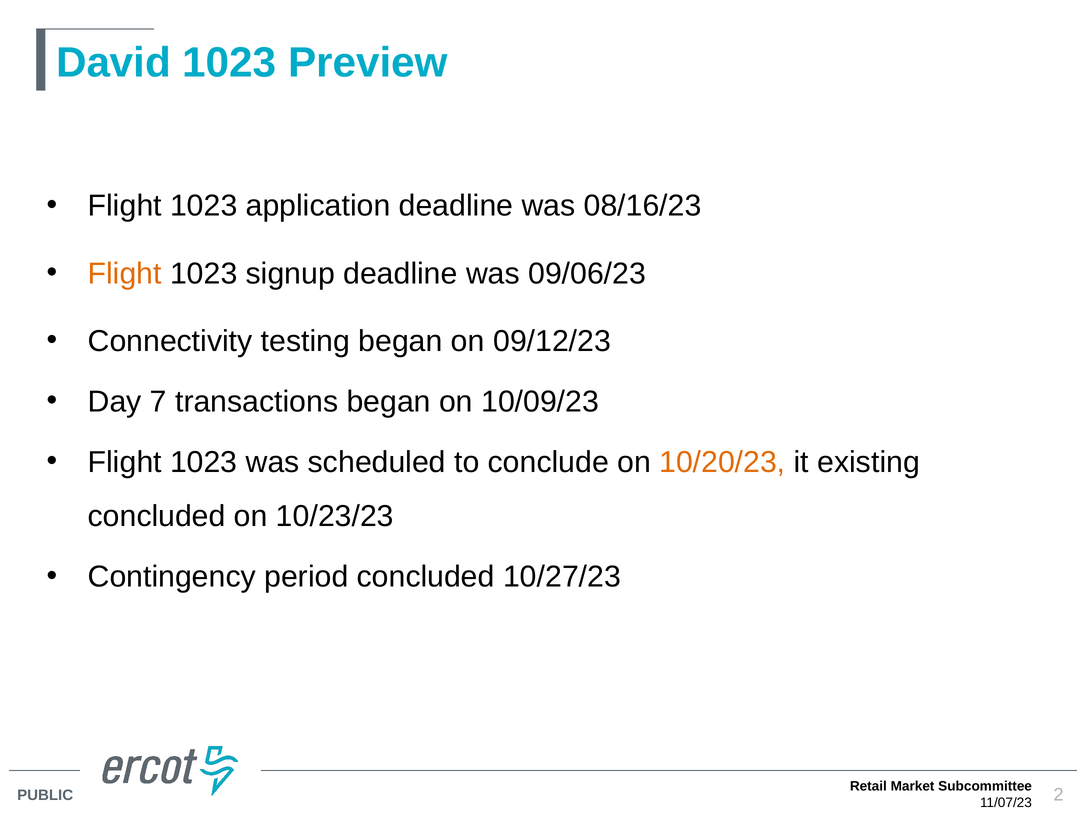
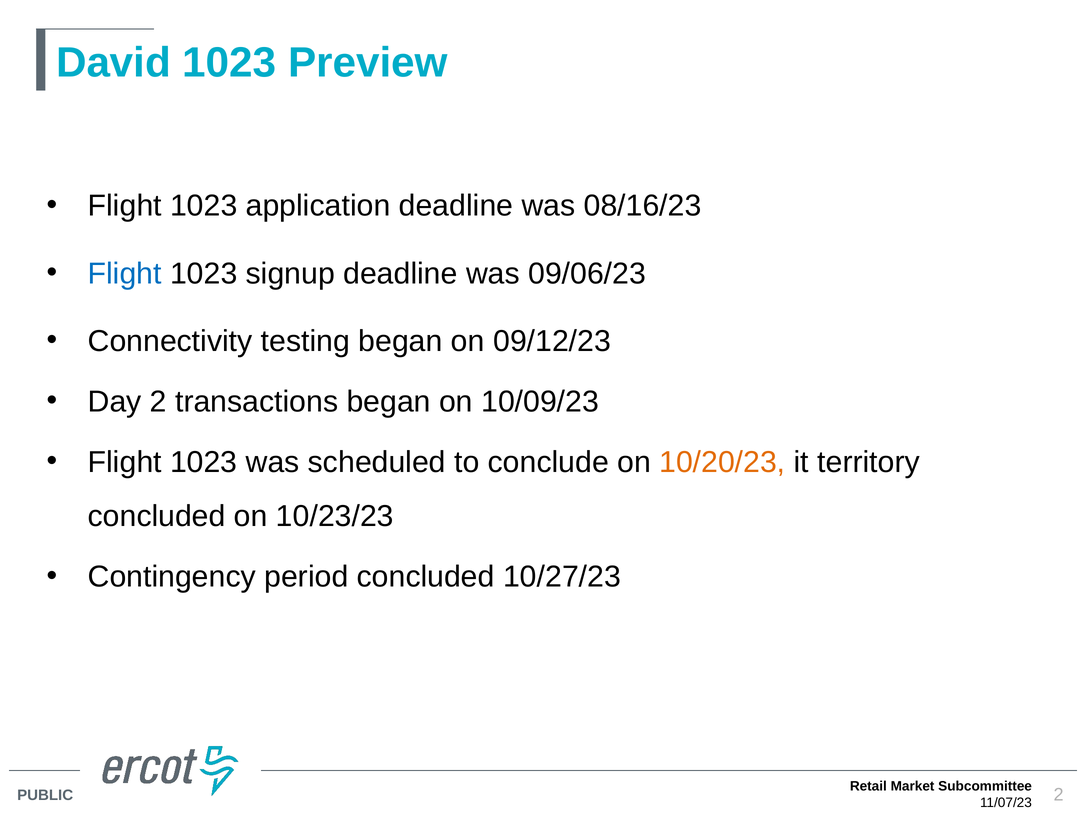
Flight colour: orange -> blue (125, 274)
Day 7: 7 -> 2 (158, 402)
existing: existing -> territory (869, 462)
